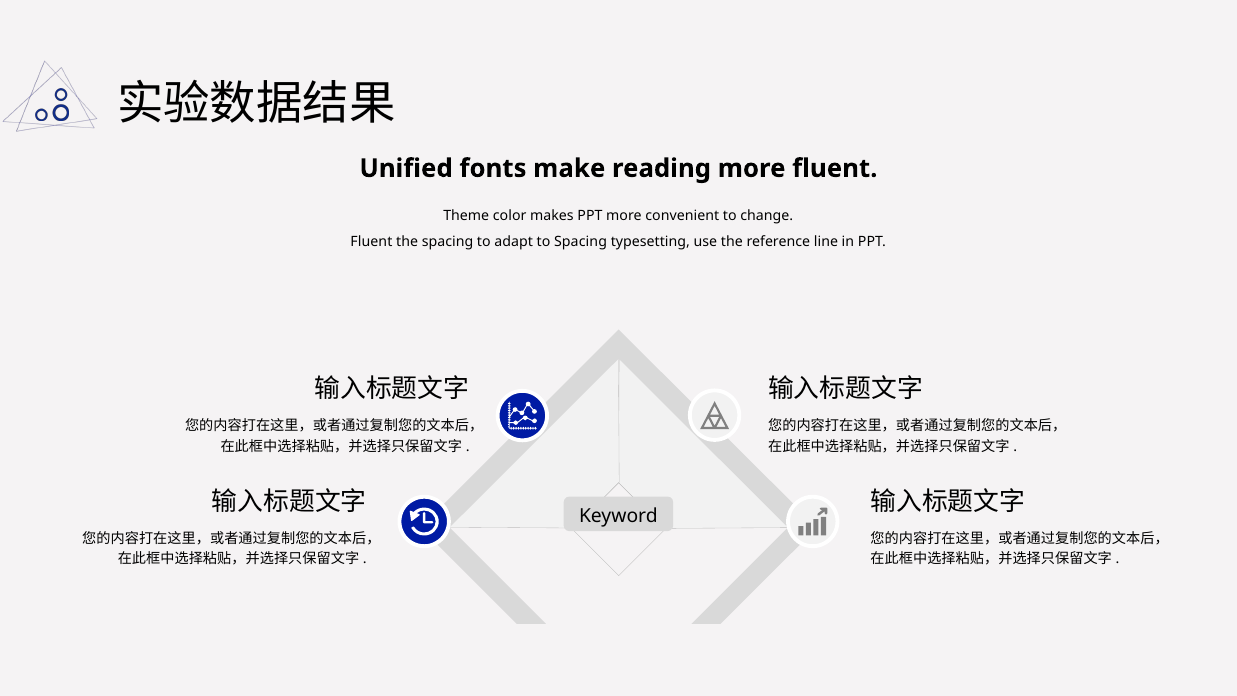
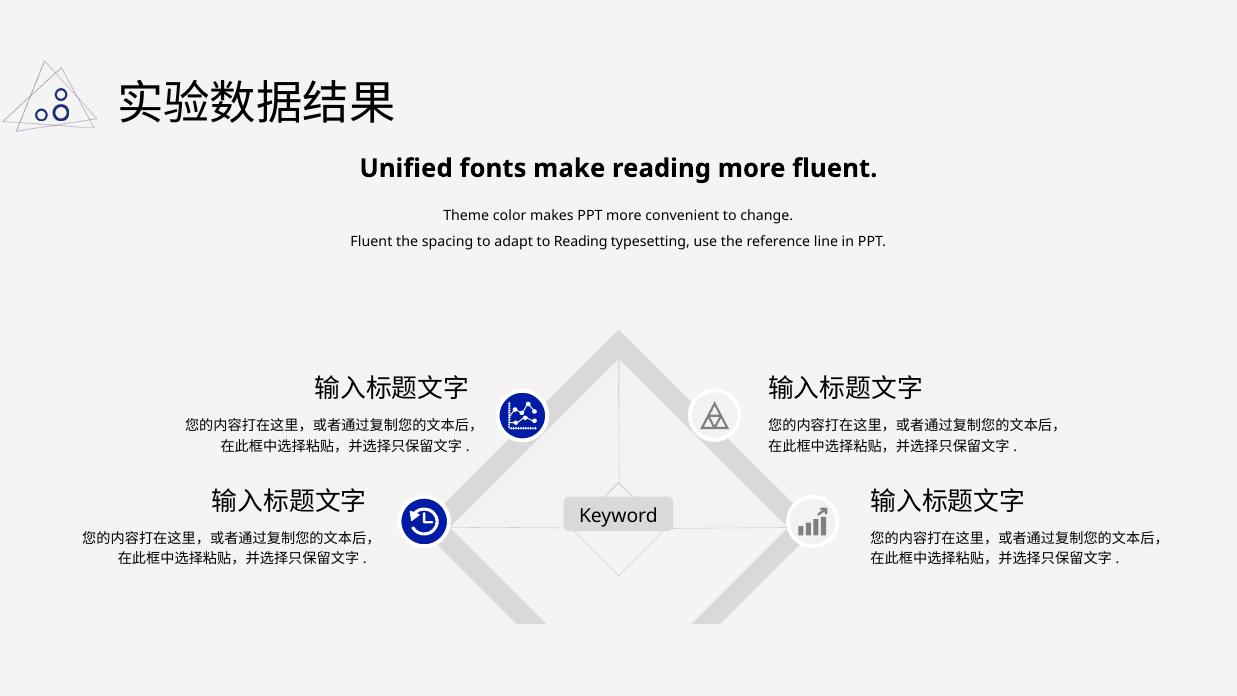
to Spacing: Spacing -> Reading (581, 241)
